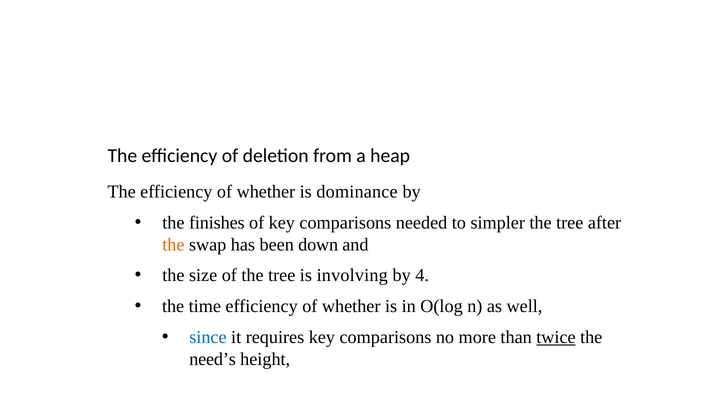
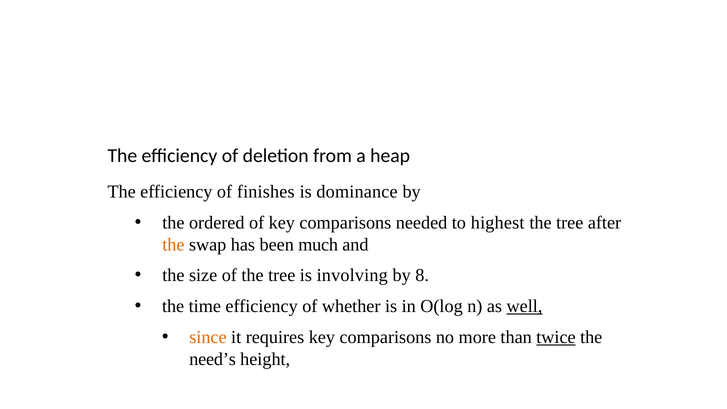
The efficiency of whether: whether -> finishes (266, 192)
finishes: finishes -> ordered (217, 223)
simpler: simpler -> highest (498, 223)
down: down -> much (318, 245)
4: 4 -> 8 (422, 275)
well underline: none -> present (524, 306)
since colour: blue -> orange (208, 337)
